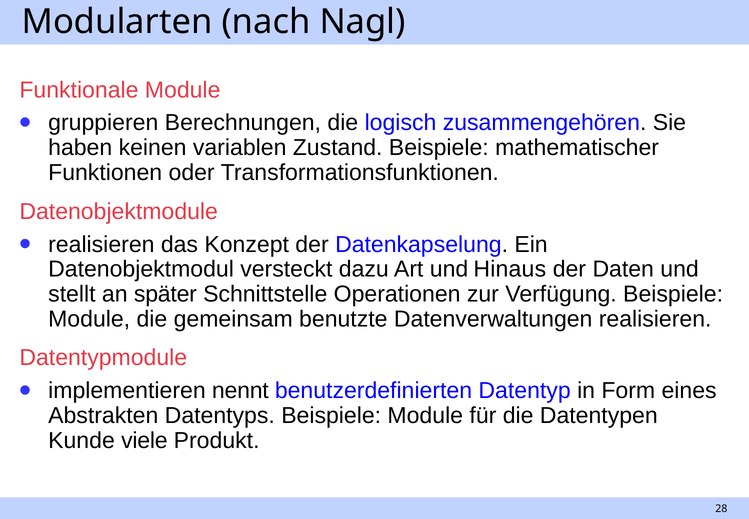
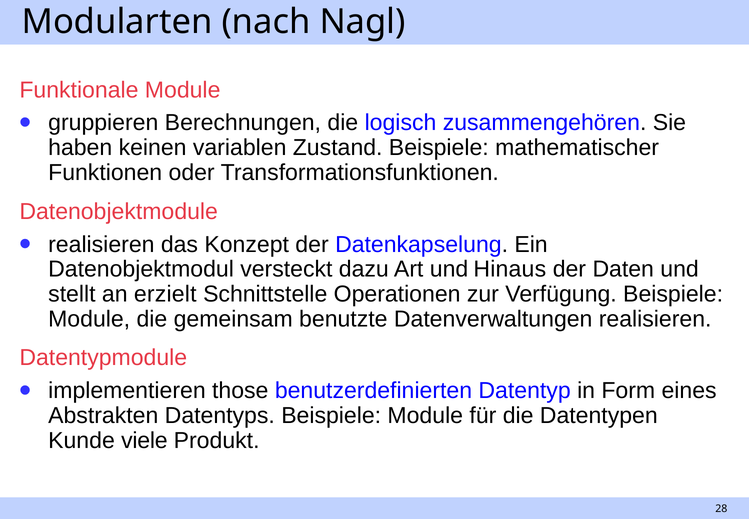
später: später -> erzielt (165, 294)
nennt: nennt -> those (240, 390)
